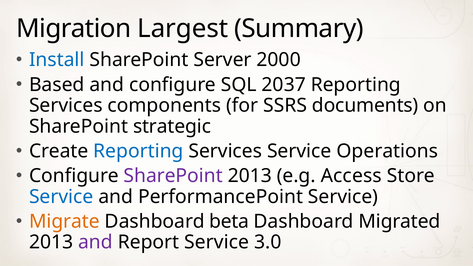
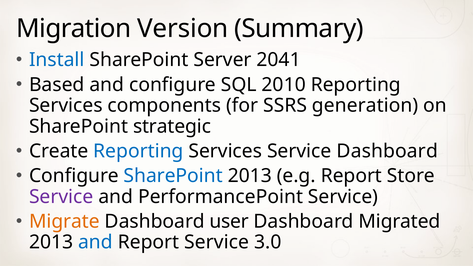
Largest: Largest -> Version (183, 29)
2000: 2000 -> 2041 (279, 60)
2037: 2037 -> 2010 (284, 85)
documents: documents -> generation (365, 106)
Service Operations: Operations -> Dashboard (387, 151)
SharePoint colour: purple -> blue (173, 176)
e.g Access: Access -> Report (351, 176)
Service colour: blue -> purple (61, 197)
beta: beta -> user (229, 221)
and colour: purple -> blue (95, 242)
